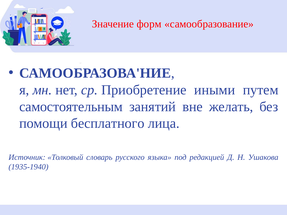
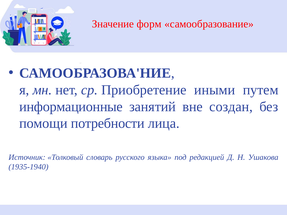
самостоятельным: самостоятельным -> информационные (71, 107)
желать: желать -> создан (231, 107)
бесплатного: бесплатного -> потребности (108, 123)
